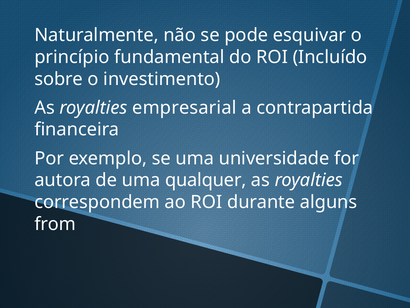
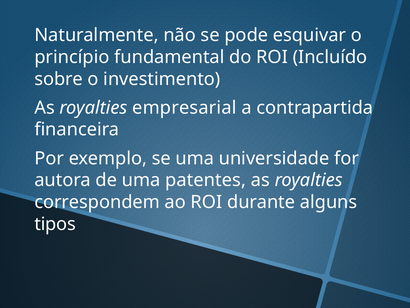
qualquer: qualquer -> patentes (206, 180)
from: from -> tipos (55, 224)
